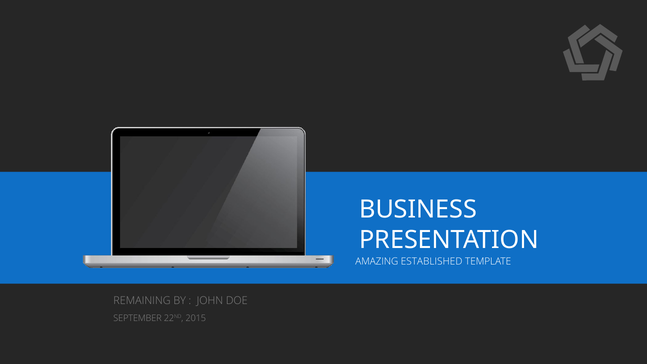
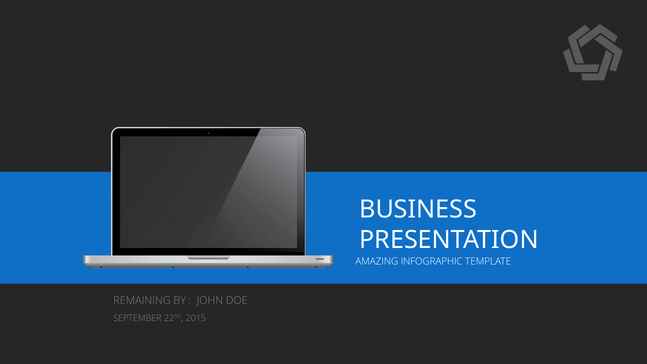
ESTABLISHED: ESTABLISHED -> INFOGRAPHIC (432, 261)
